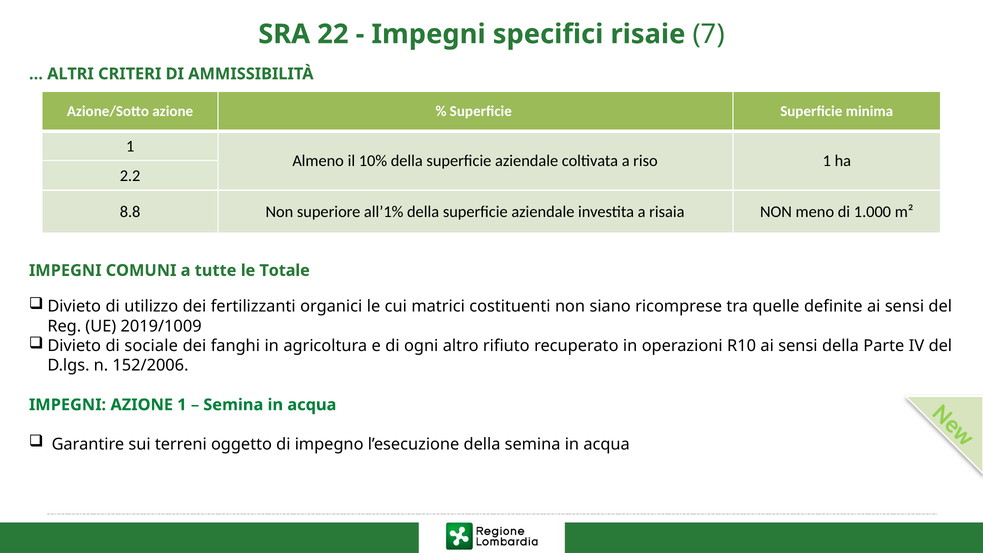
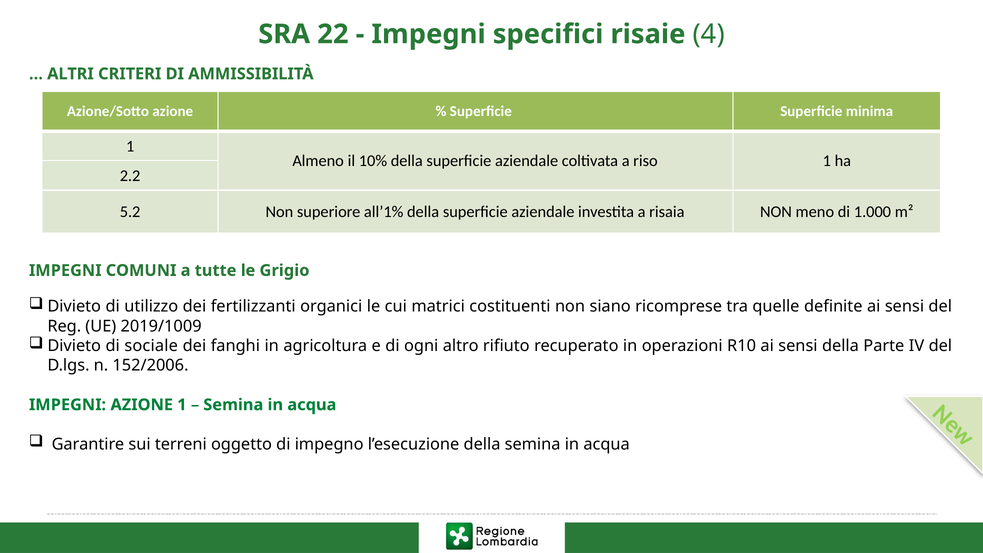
7: 7 -> 4 (709, 34)
8.8: 8.8 -> 5.2 (130, 212)
Totale: Totale -> Grigio (285, 270)
